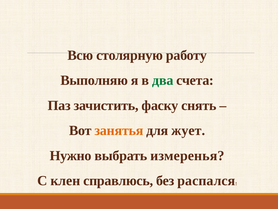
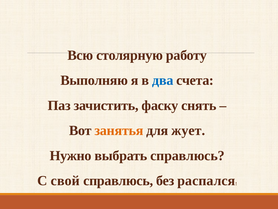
два colour: green -> blue (163, 80)
выбрать измеренья: измеренья -> справлюсь (187, 155)
клен: клен -> свой (65, 180)
